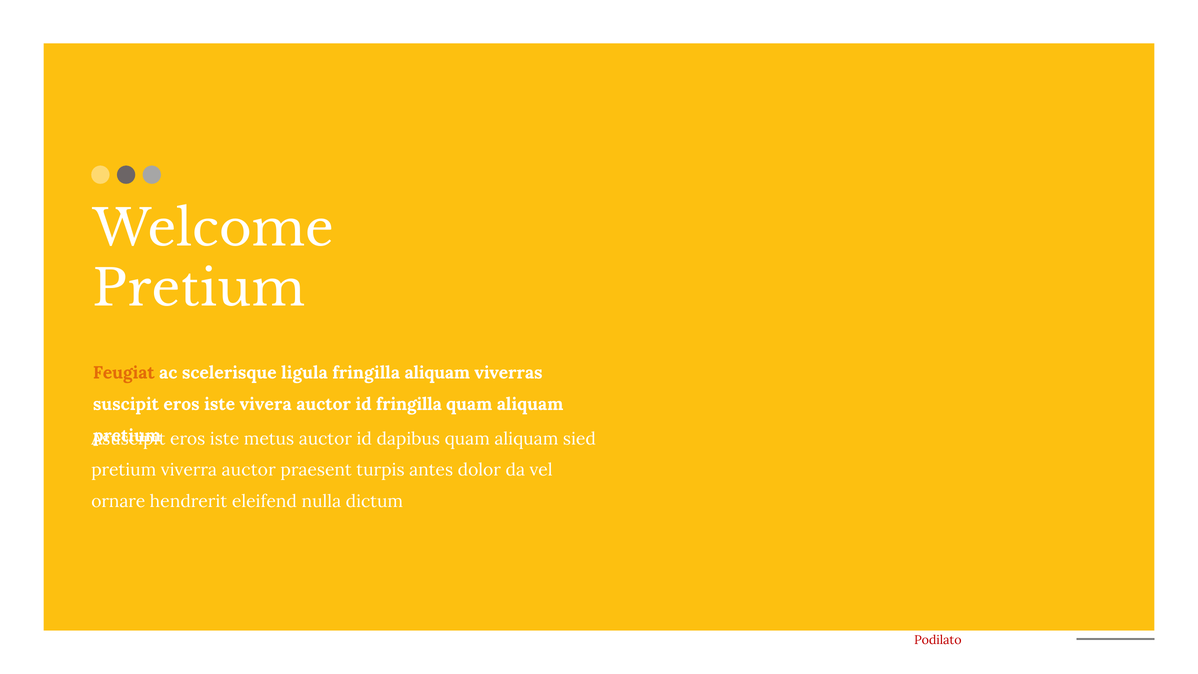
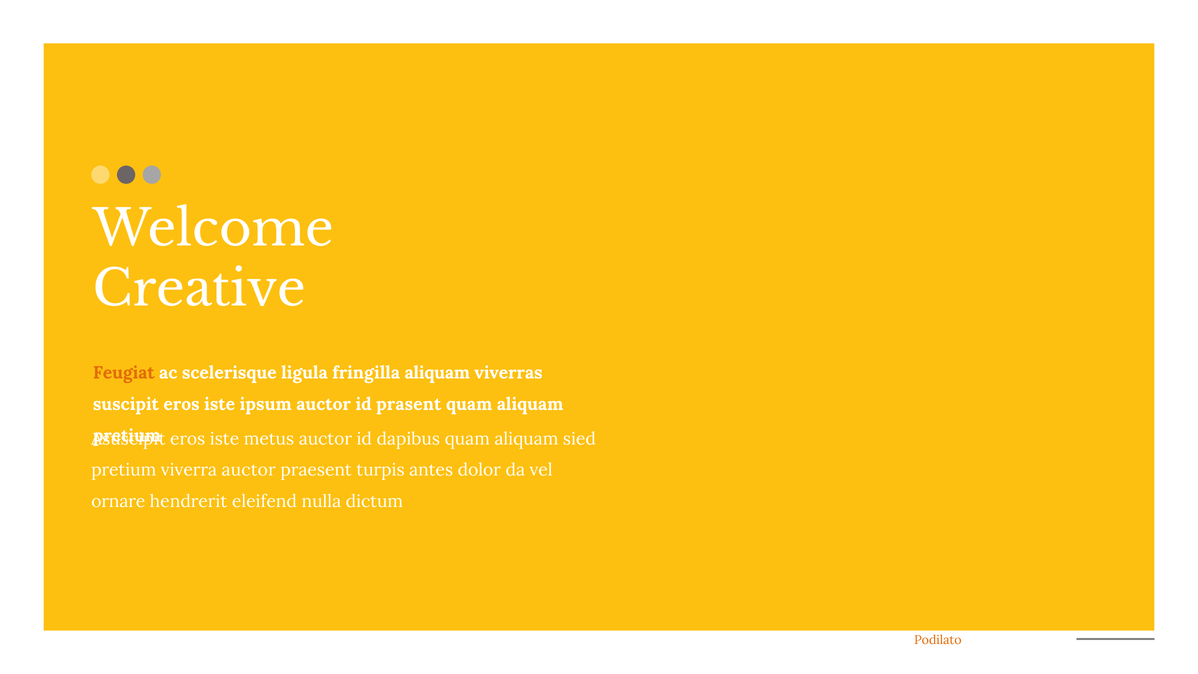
Pretium: Pretium -> Creative (199, 289)
vivera: vivera -> ipsum (266, 404)
id fringilla: fringilla -> prasent (409, 404)
Podilato colour: red -> orange (938, 640)
